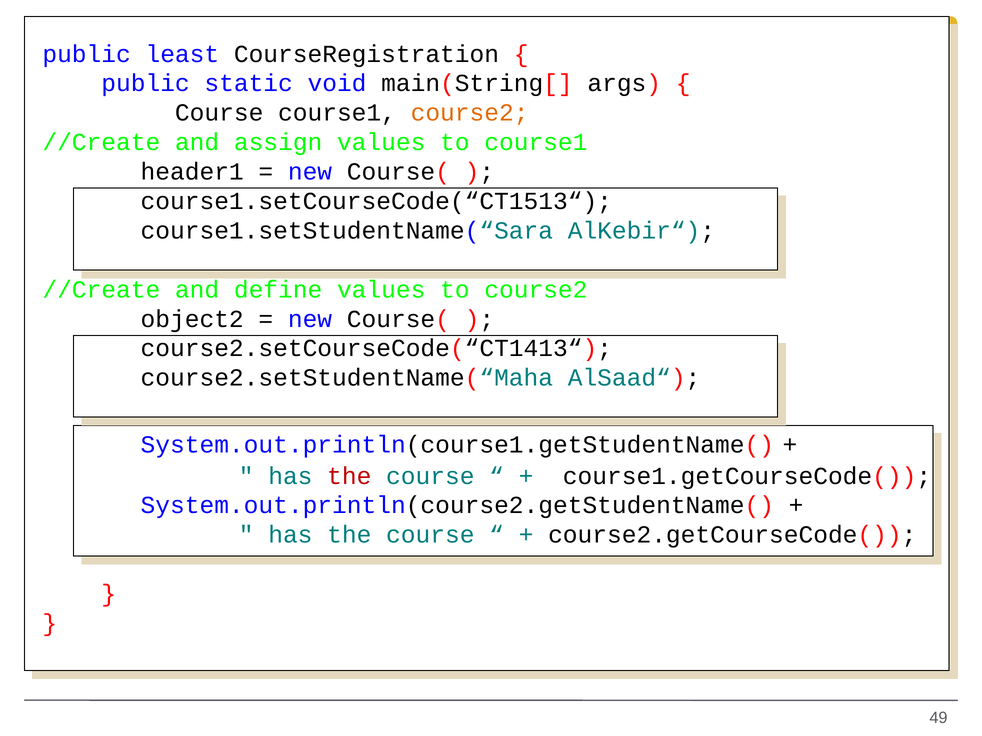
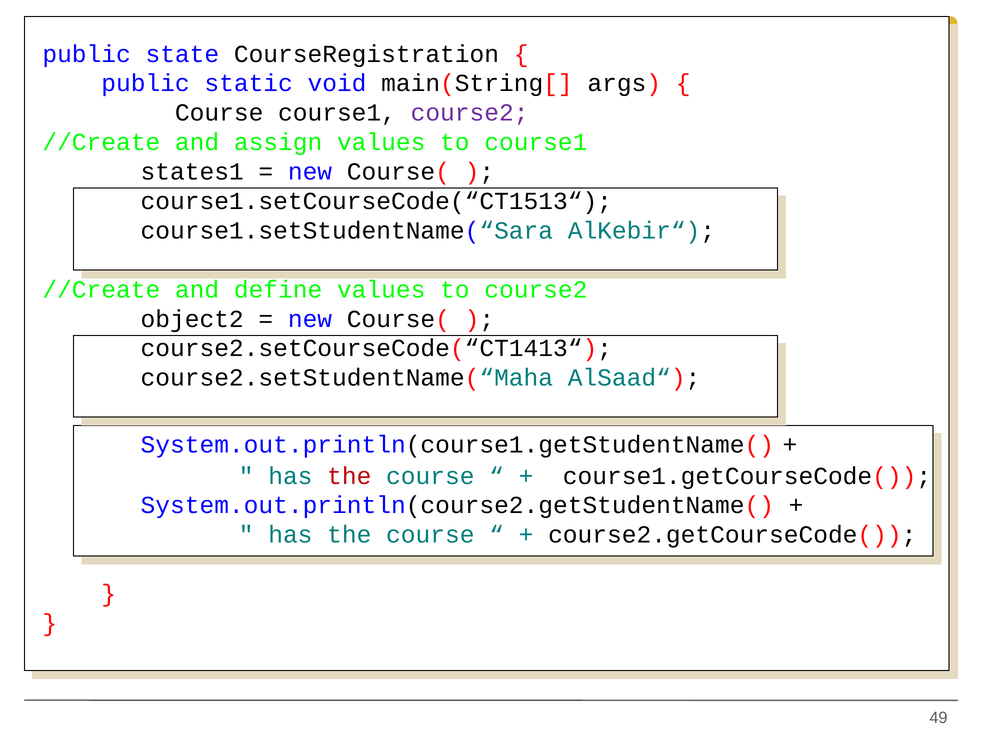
least: least -> state (182, 54)
course2 colour: orange -> purple (470, 113)
header1: header1 -> states1 (192, 172)
